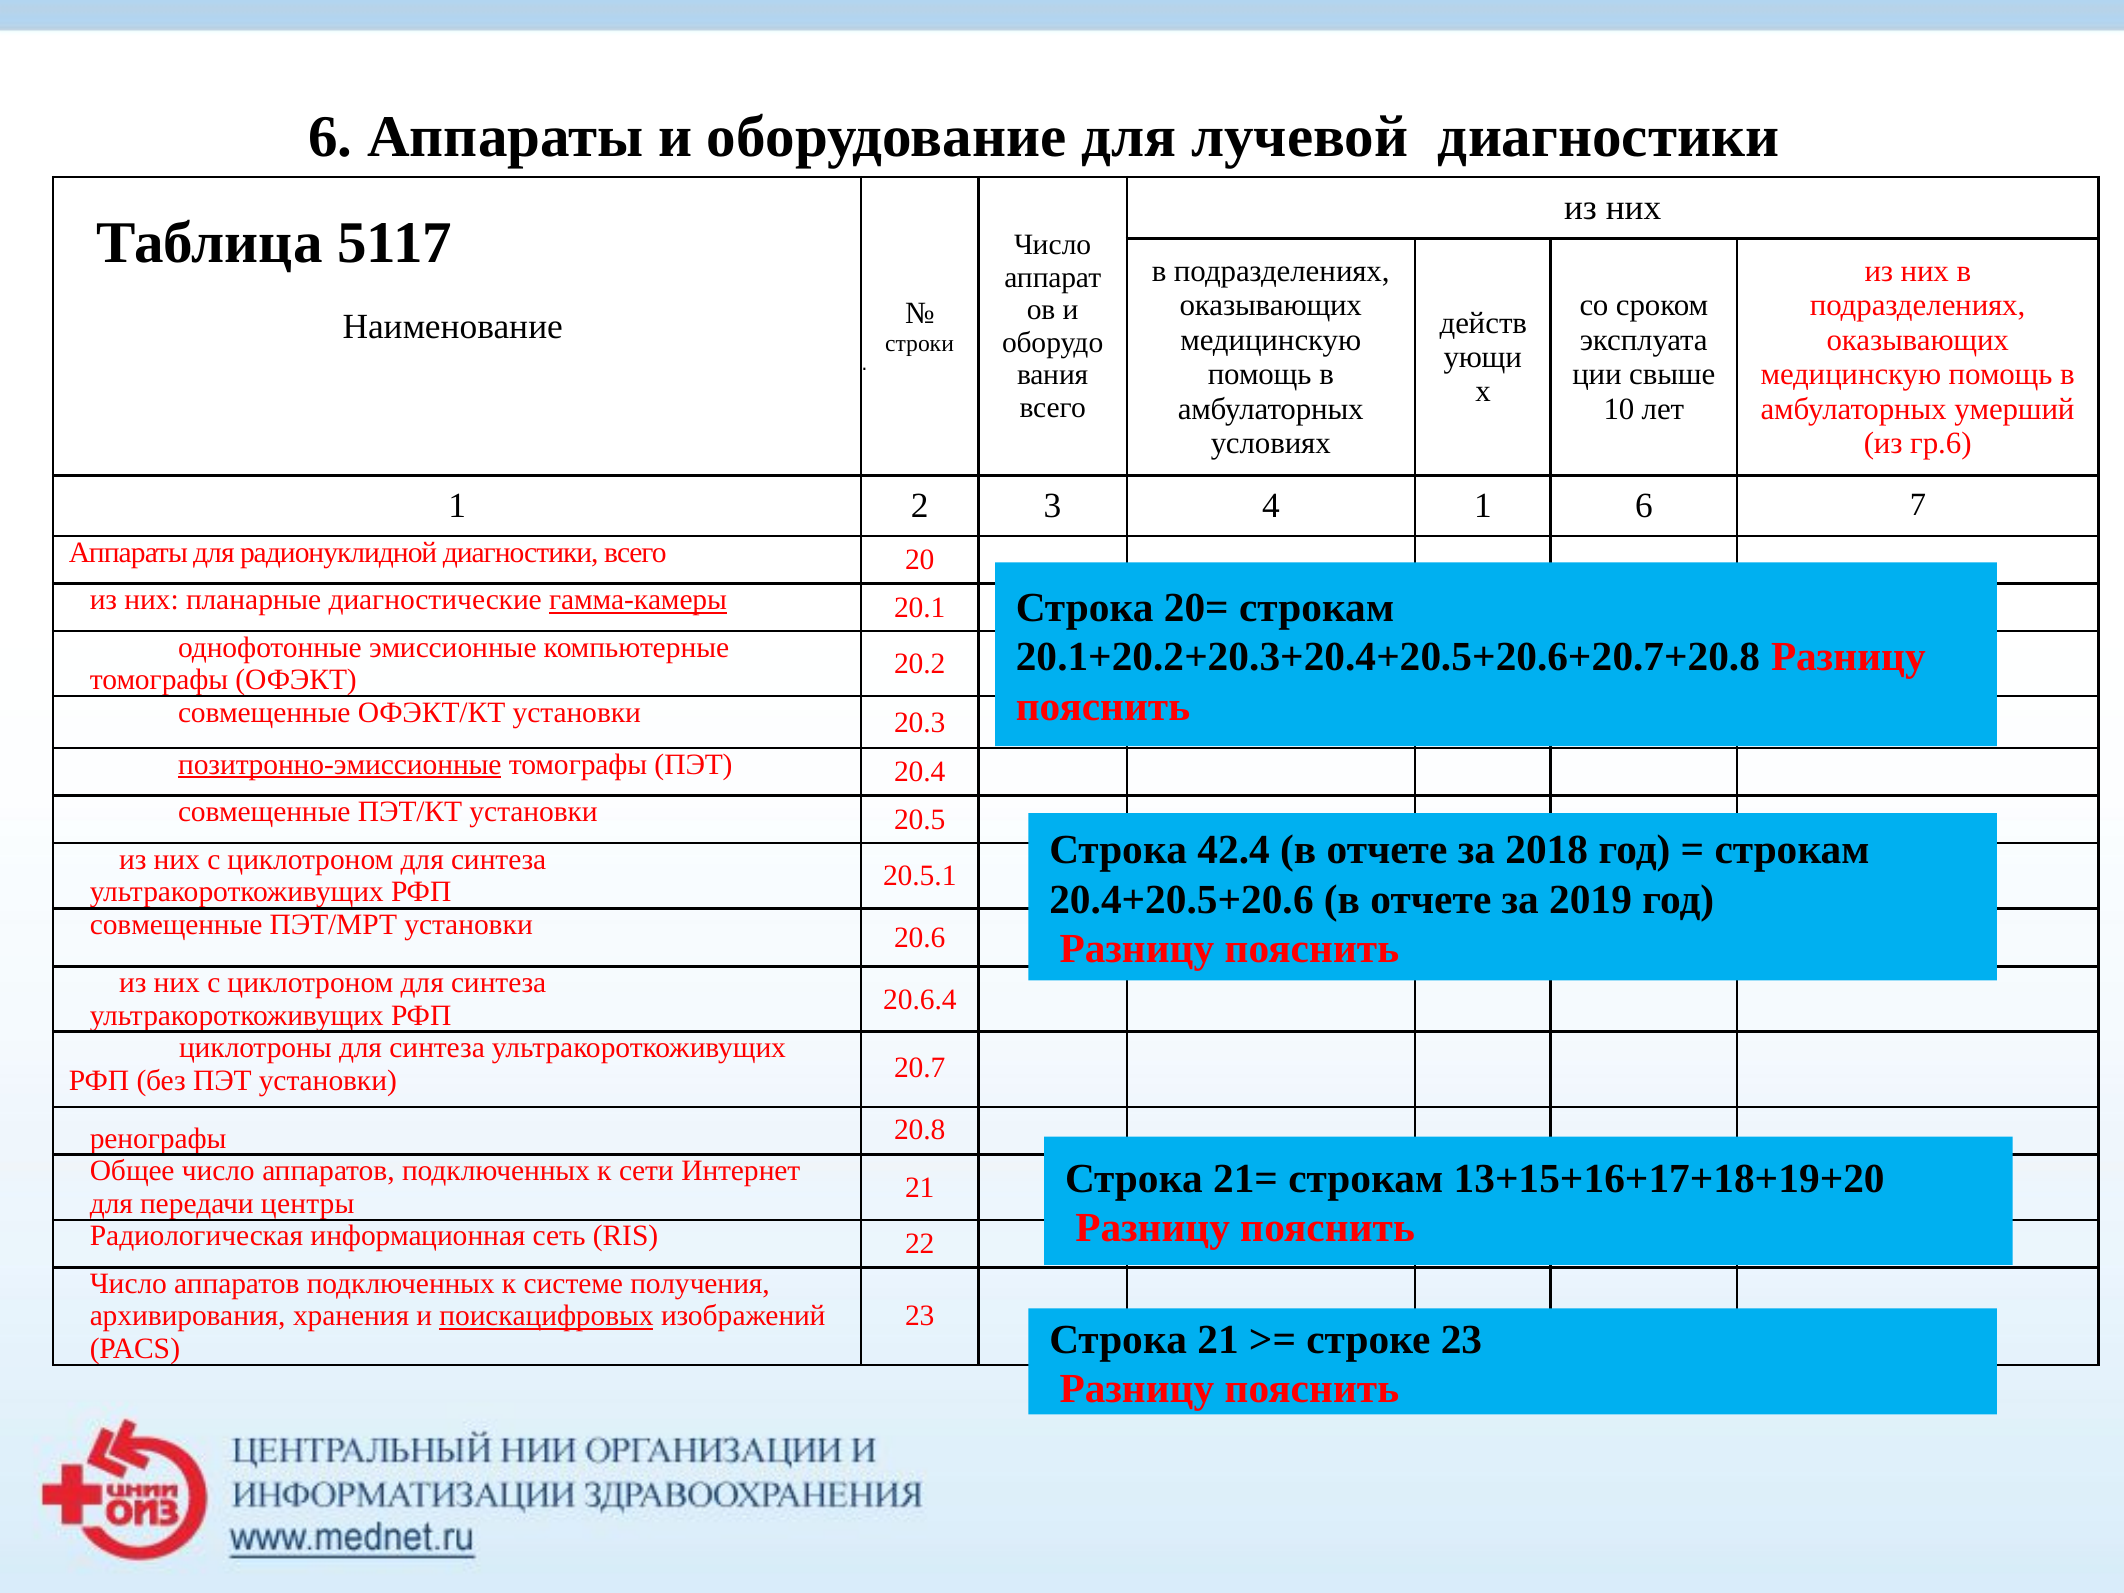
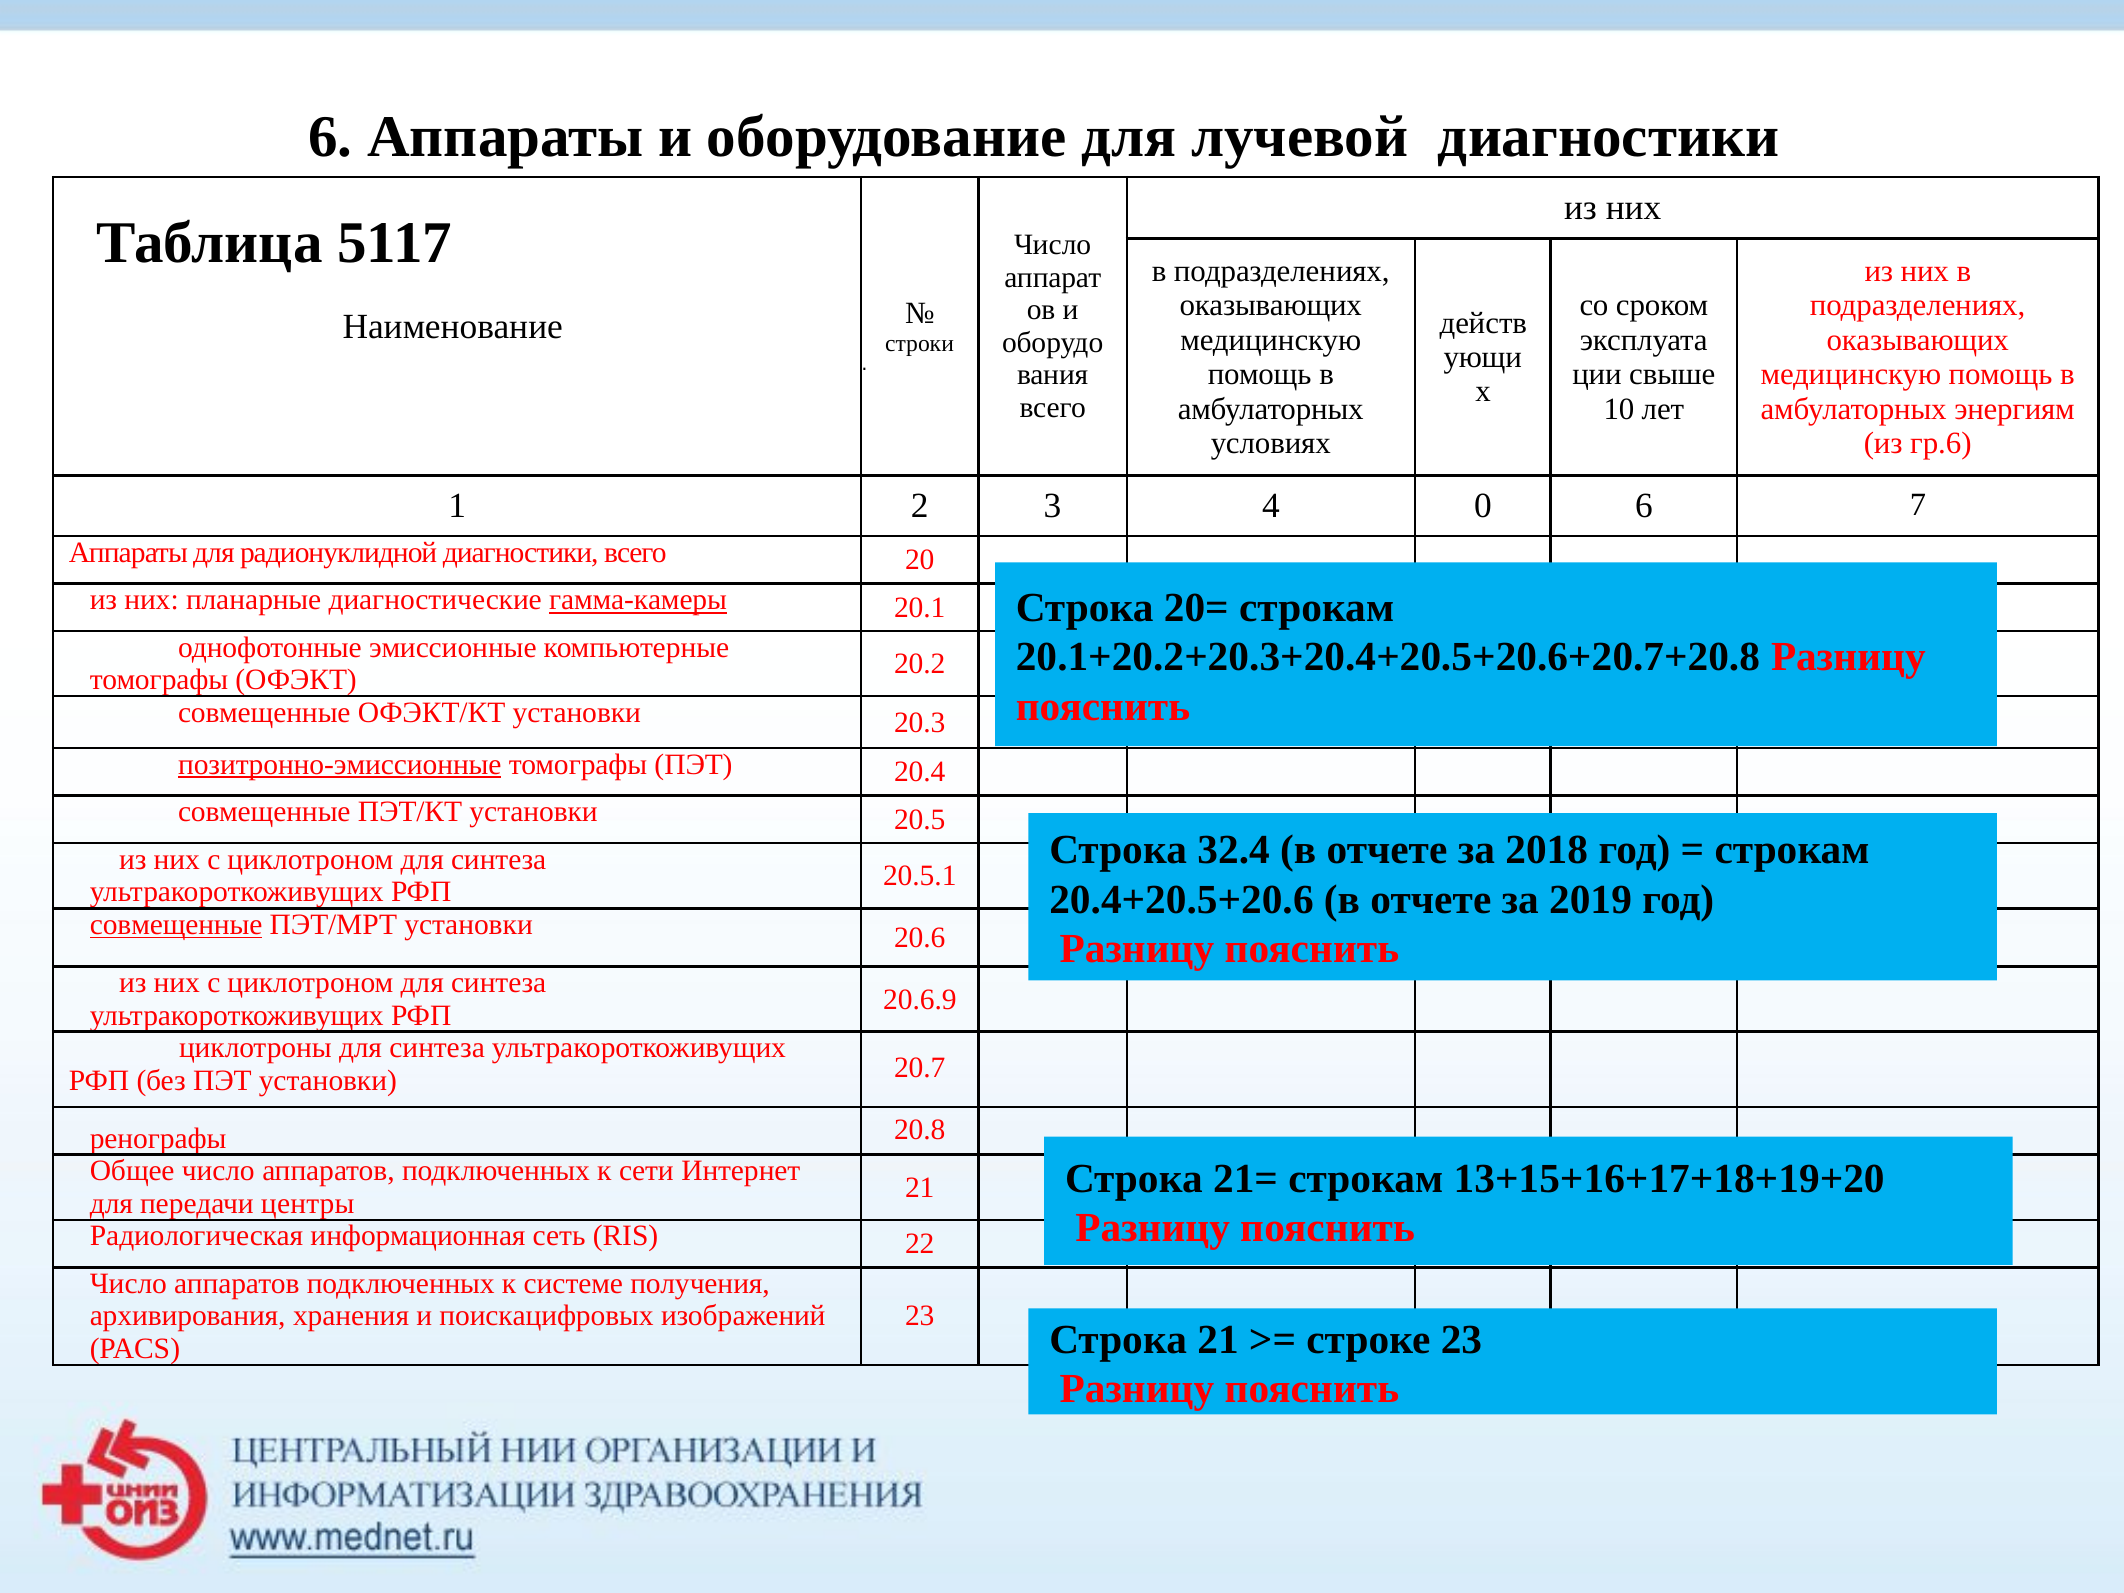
умерший: умерший -> энергиям (2014, 409)
4 1: 1 -> 0 (1483, 506)
42.4: 42.4 -> 32.4 (1234, 850)
совмещенные underline: none -> present (176, 925)
20.6.4: 20.6.4 -> 20.6.9 (920, 999)
поискацифровых underline: present -> none (547, 1316)
